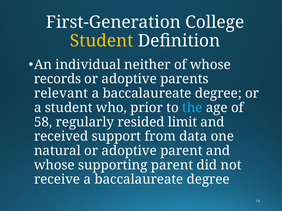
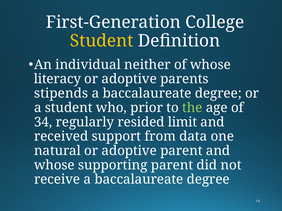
records: records -> literacy (57, 79)
relevant: relevant -> stipends (61, 94)
the colour: light blue -> light green (192, 108)
58: 58 -> 34 (43, 122)
